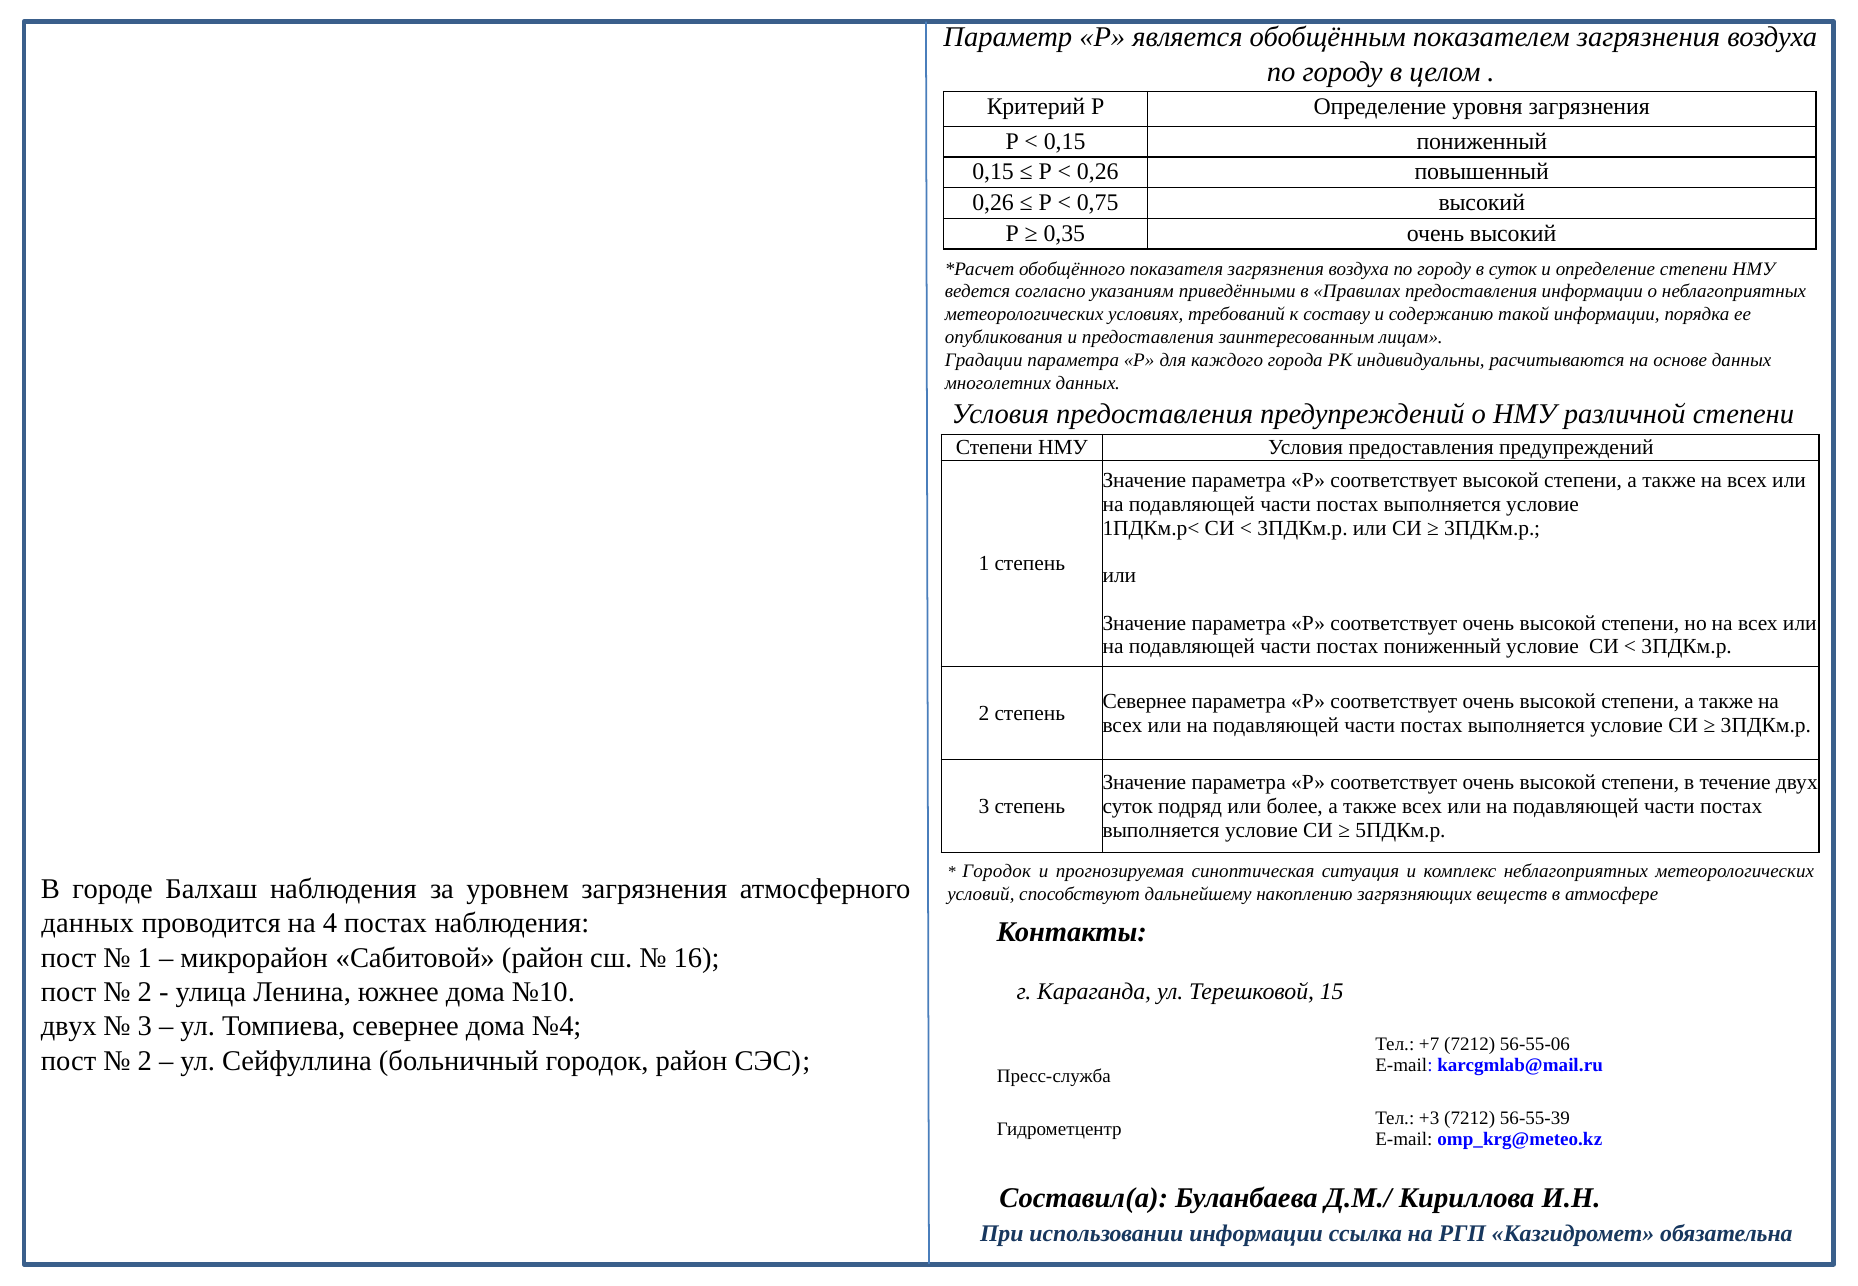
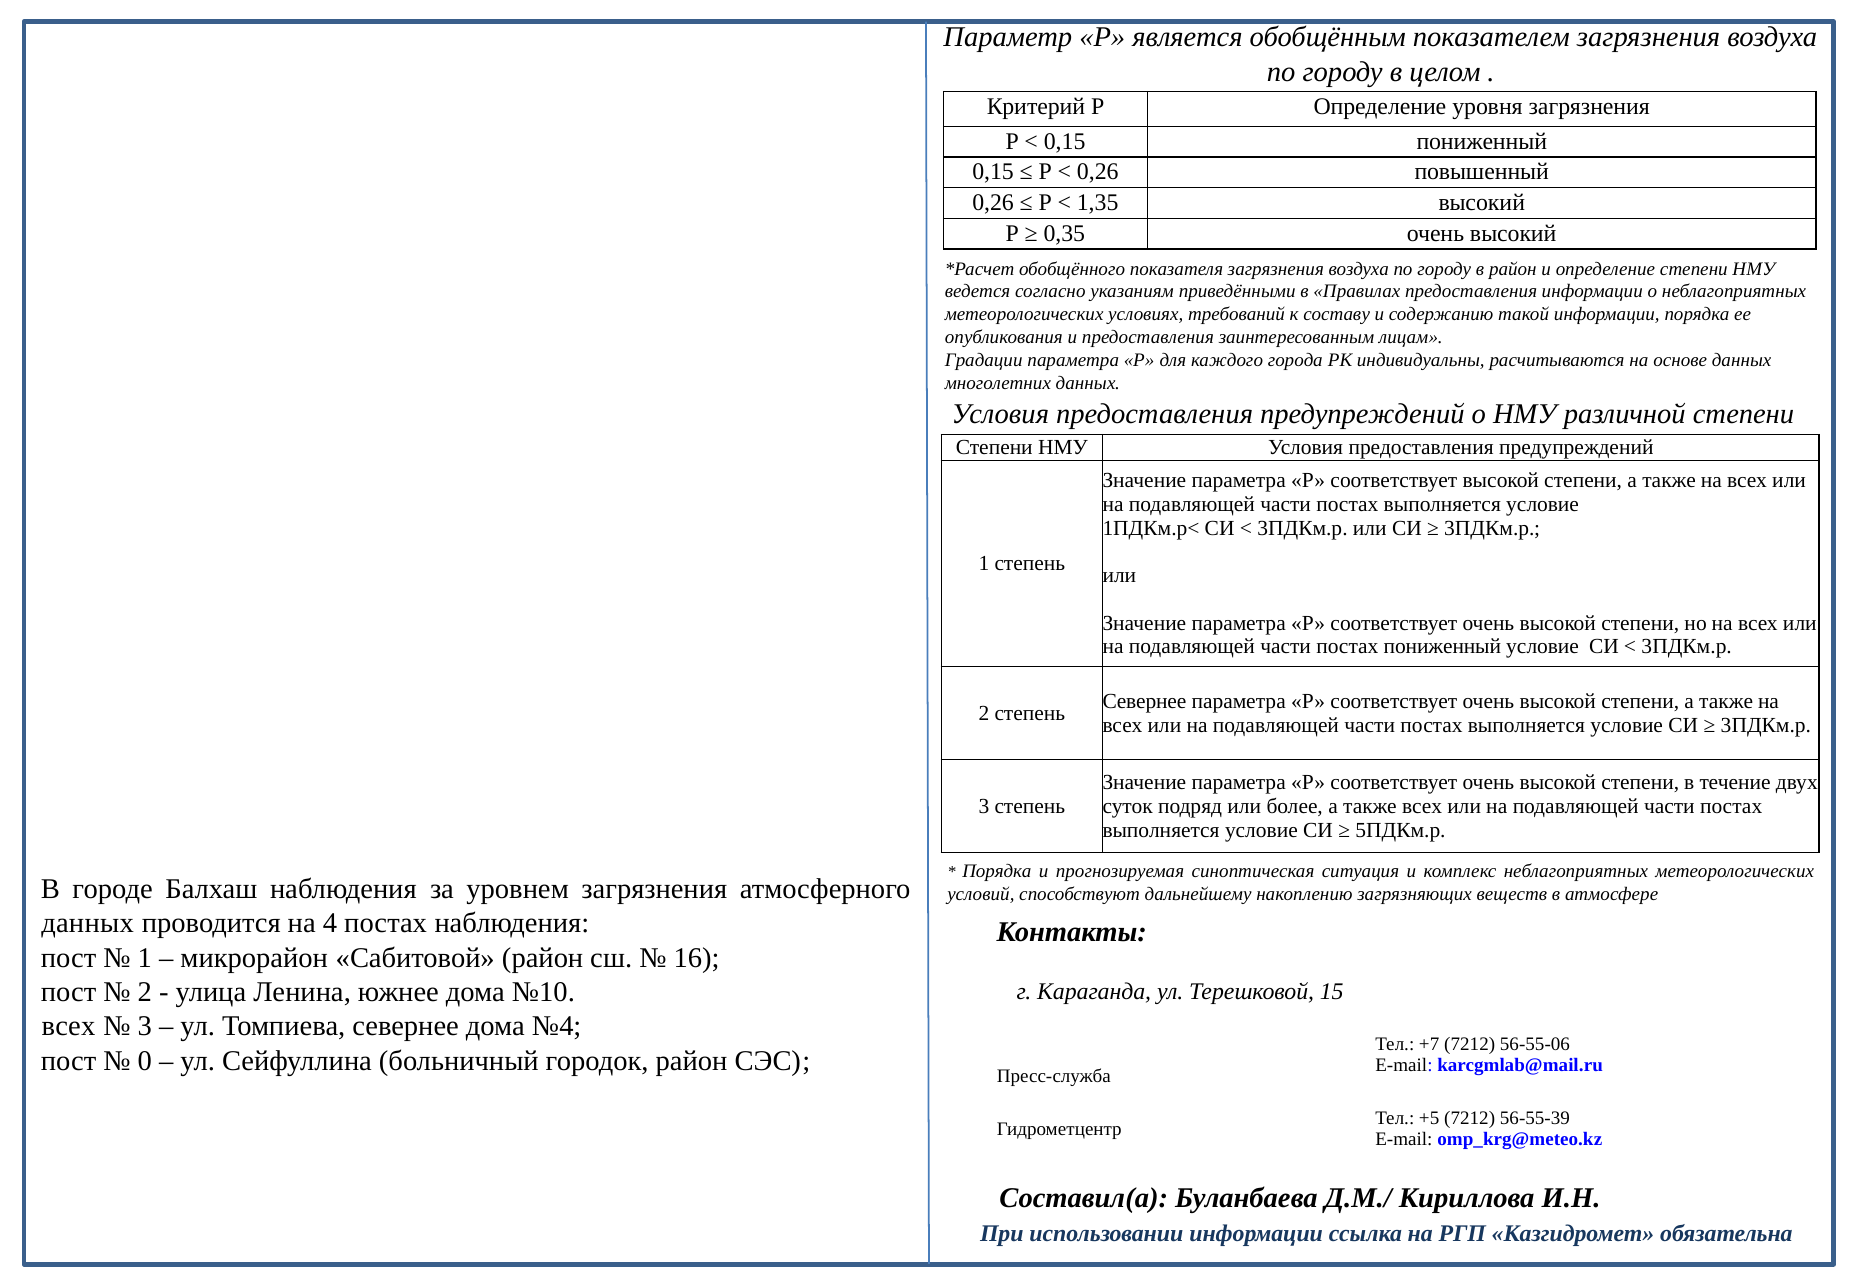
0,75: 0,75 -> 1,35 (1098, 203)
в суток: суток -> район (1513, 269)
Городок: Городок -> Порядка (997, 871)
двух: двух -> всех (68, 1027)
2: 2 -> 0 (145, 1061)
+3: +3 -> +5 (1429, 1119)
